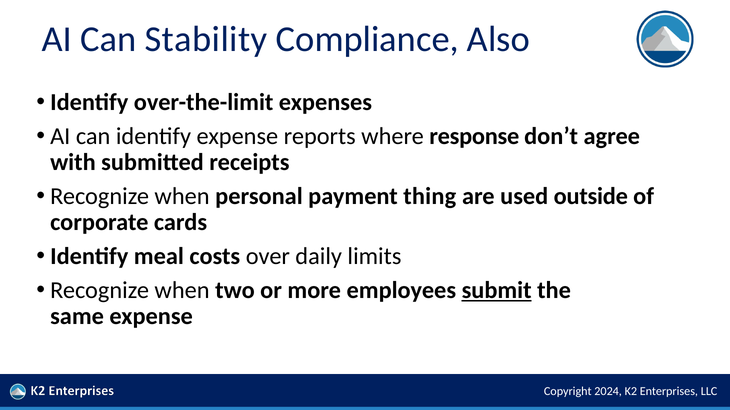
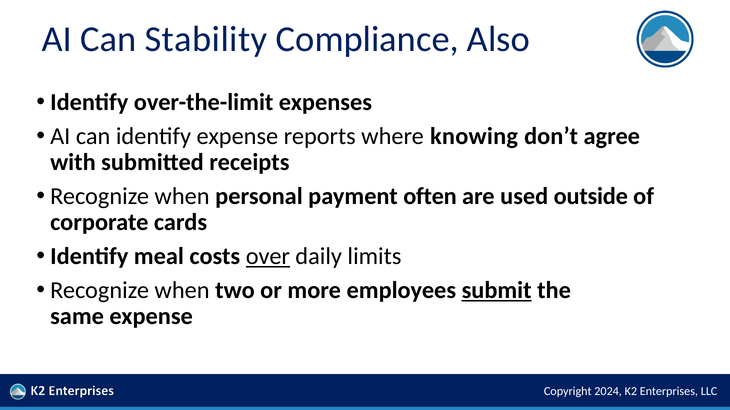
response: response -> knowing (474, 136)
thing: thing -> often (430, 197)
over underline: none -> present (268, 257)
